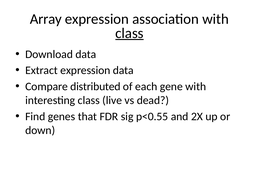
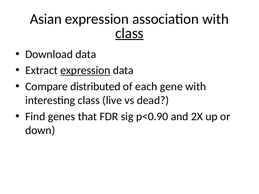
Array: Array -> Asian (46, 19)
expression underline: none -> present (85, 70)
p<0.55: p<0.55 -> p<0.90 (152, 117)
